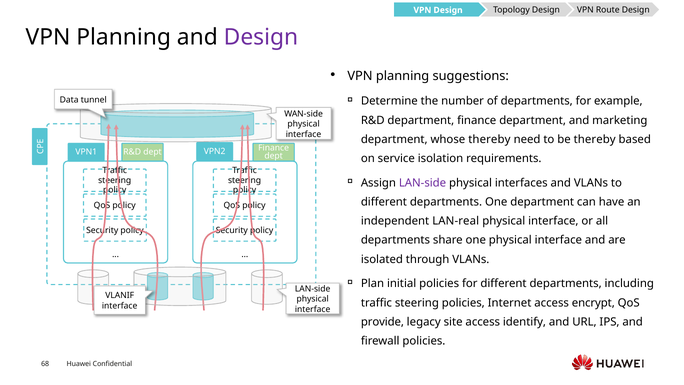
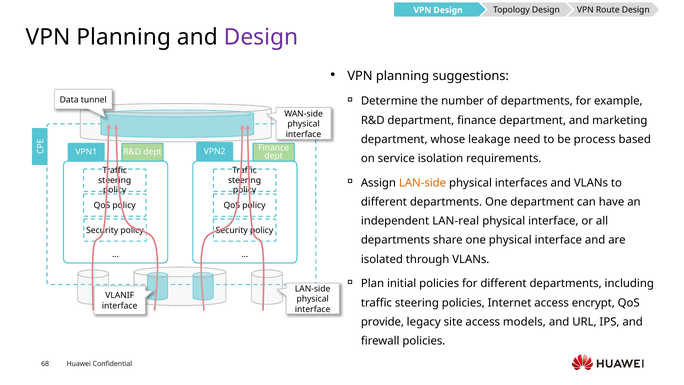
whose thereby: thereby -> leakage (489, 139)
be thereby: thereby -> process (595, 139)
LAN-side colour: purple -> orange (423, 183)
identify: identify -> models (524, 322)
